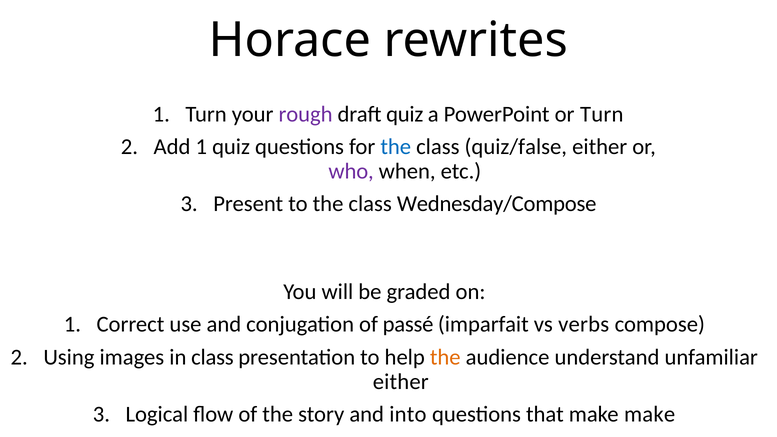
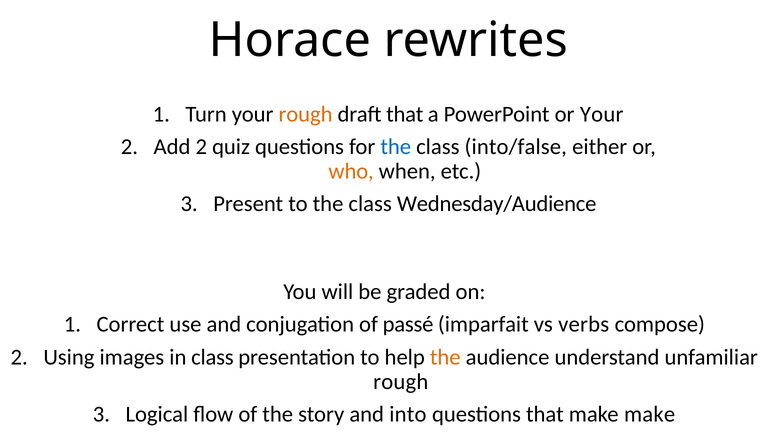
rough colour: purple -> orange (306, 114)
draft quiz: quiz -> that (405, 114)
or Turn: Turn -> Your (602, 114)
Add 1: 1 -> 2 (201, 147)
quiz/false: quiz/false -> into/false (516, 147)
who colour: purple -> orange (351, 171)
Wednesday/Compose: Wednesday/Compose -> Wednesday/Audience (497, 204)
either: either -> rough (401, 382)
